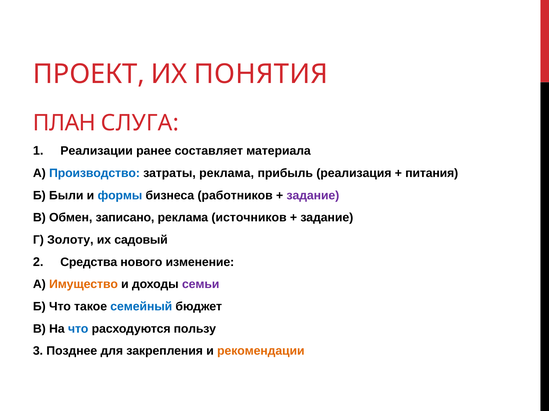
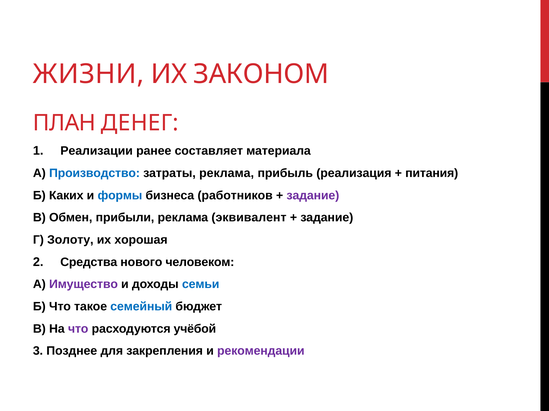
ПРОЕКТ: ПРОЕКТ -> ЖИЗНИ (89, 74)
ПОНЯТИЯ: ПОНЯТИЯ -> ЗАКОНОМ (261, 74)
СЛУГА: СЛУГА -> ДЕНЕГ (140, 123)
Были: Были -> Каких (66, 196)
записано: записано -> прибыли (125, 218)
источников: источников -> эквивалент (249, 218)
садовый: садовый -> хорошая (141, 240)
изменение: изменение -> человеком (200, 263)
Имущество colour: orange -> purple (83, 285)
семьи colour: purple -> blue (201, 285)
что colour: blue -> purple (78, 329)
пользу: пользу -> учёбой (195, 329)
рекомендации colour: orange -> purple (261, 352)
